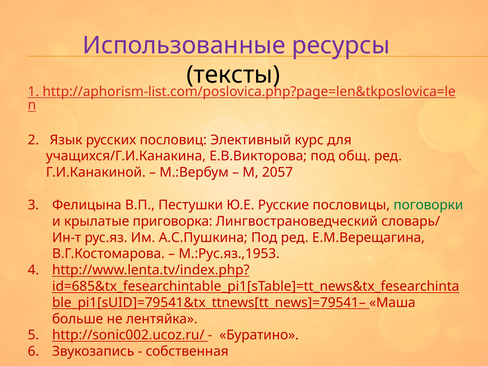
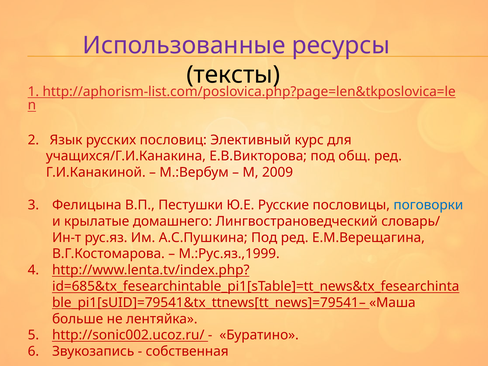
2057: 2057 -> 2009 (278, 172)
поговорки colour: green -> blue (428, 205)
приговорка: приговорка -> домашнего (173, 221)
М.:Рус.яз.,1953: М.:Рус.яз.,1953 -> М.:Рус.яз.,1999 (229, 254)
